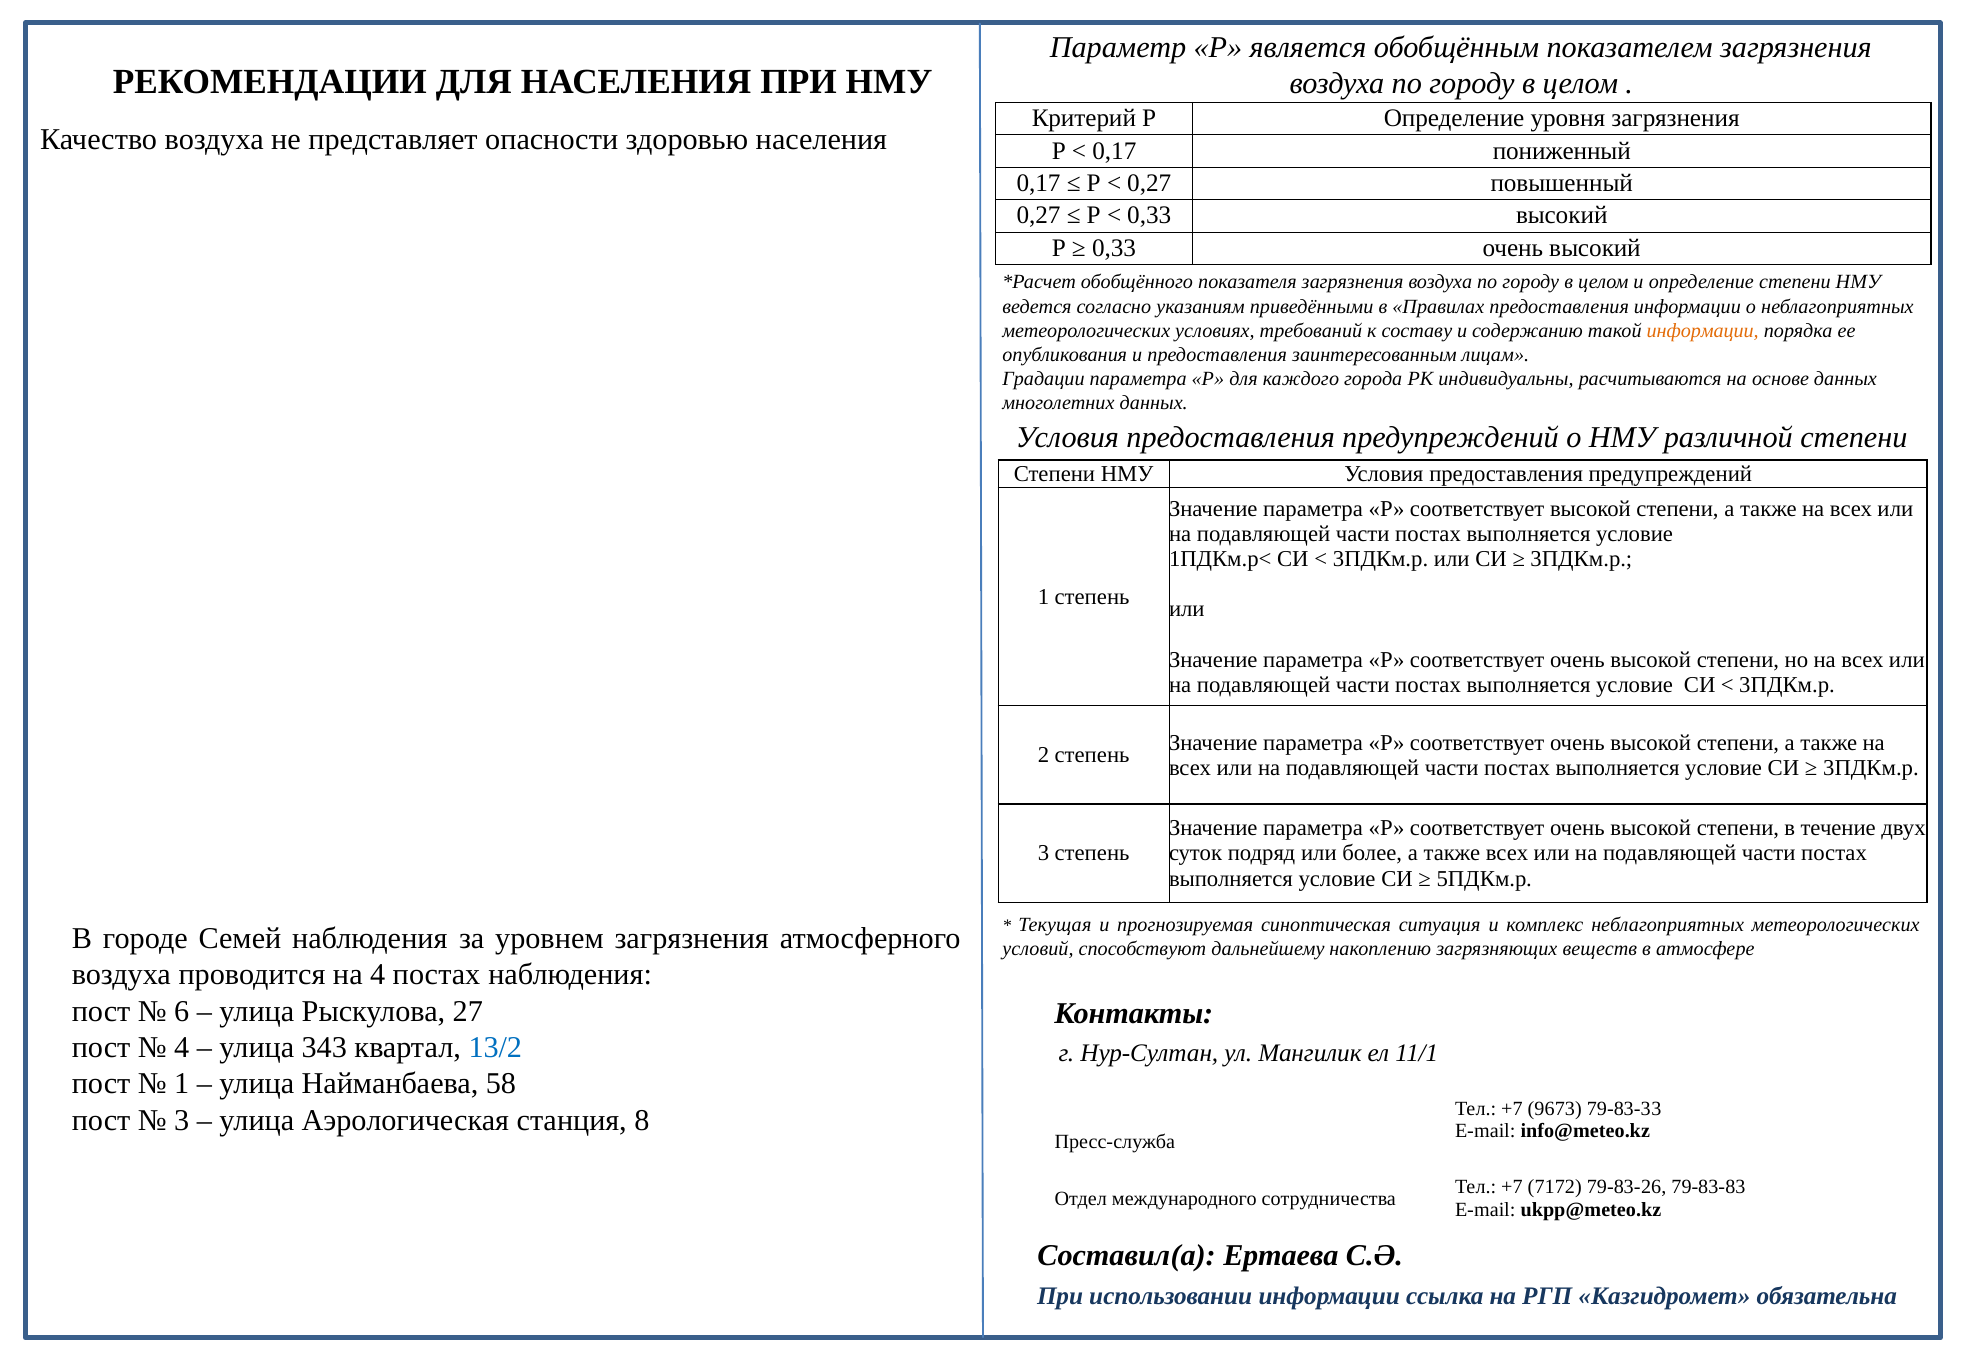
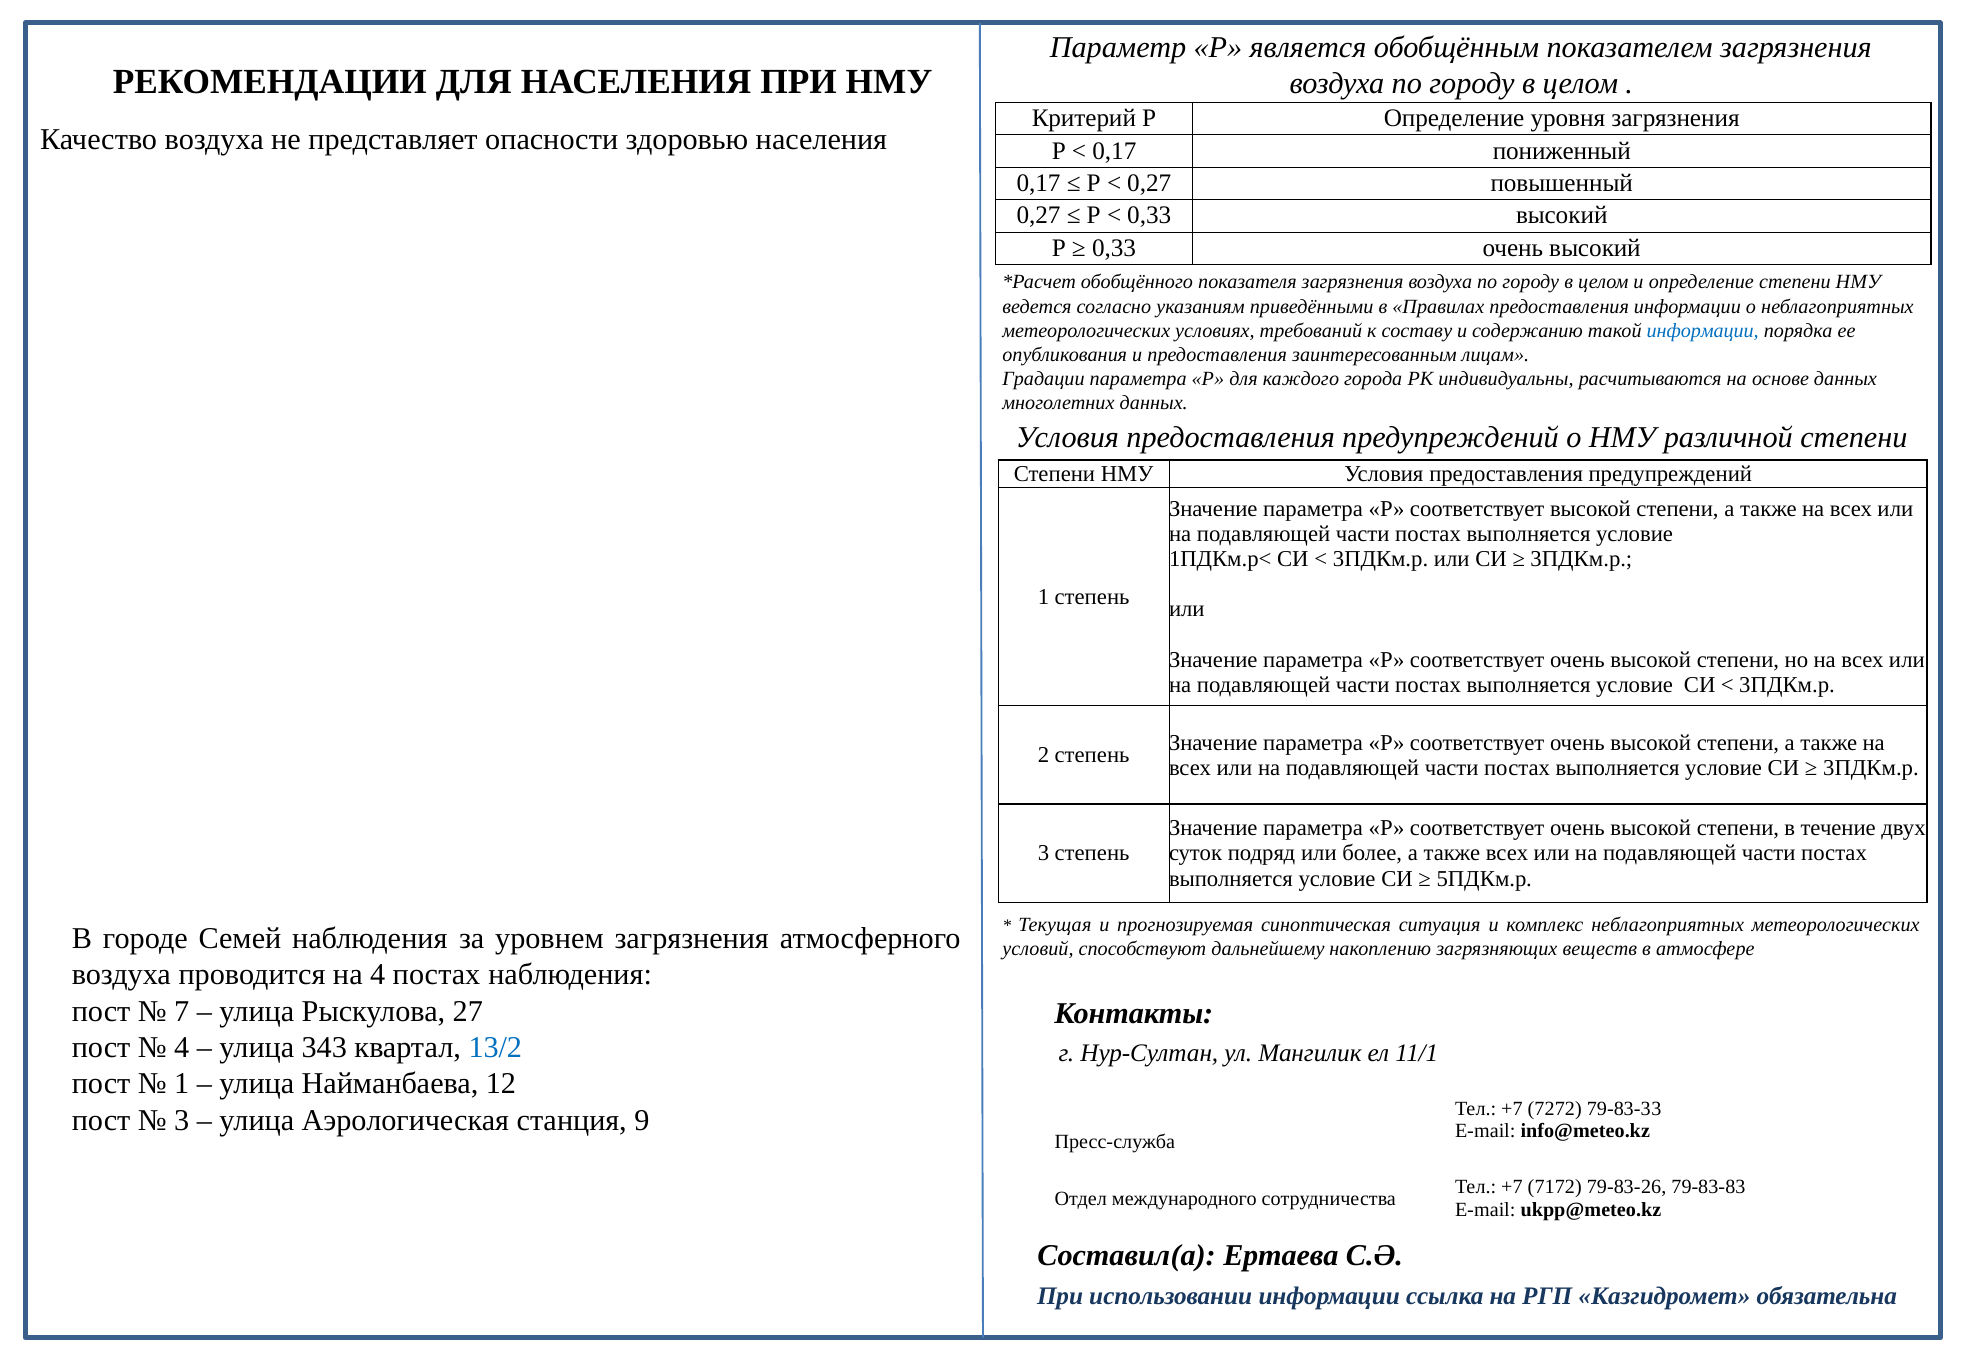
информации colour: orange -> blue (1703, 331)
6: 6 -> 7 (182, 1011)
58: 58 -> 12 (501, 1084)
9673: 9673 -> 7272 (1555, 1109)
8: 8 -> 9 (642, 1120)
